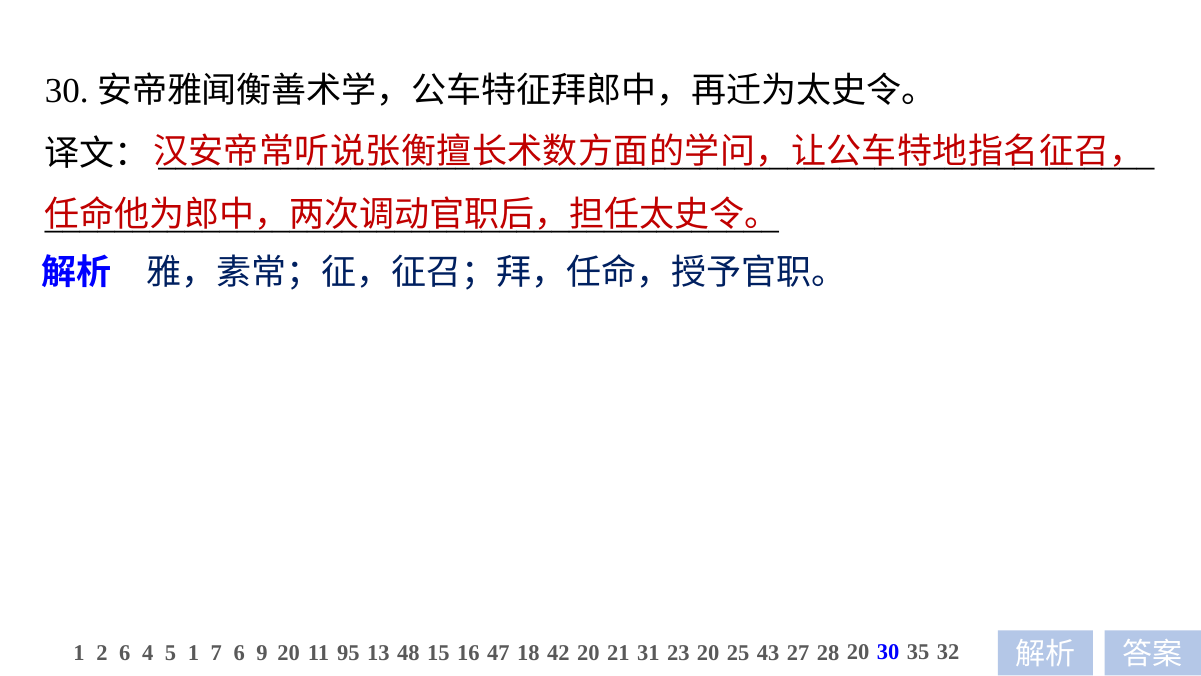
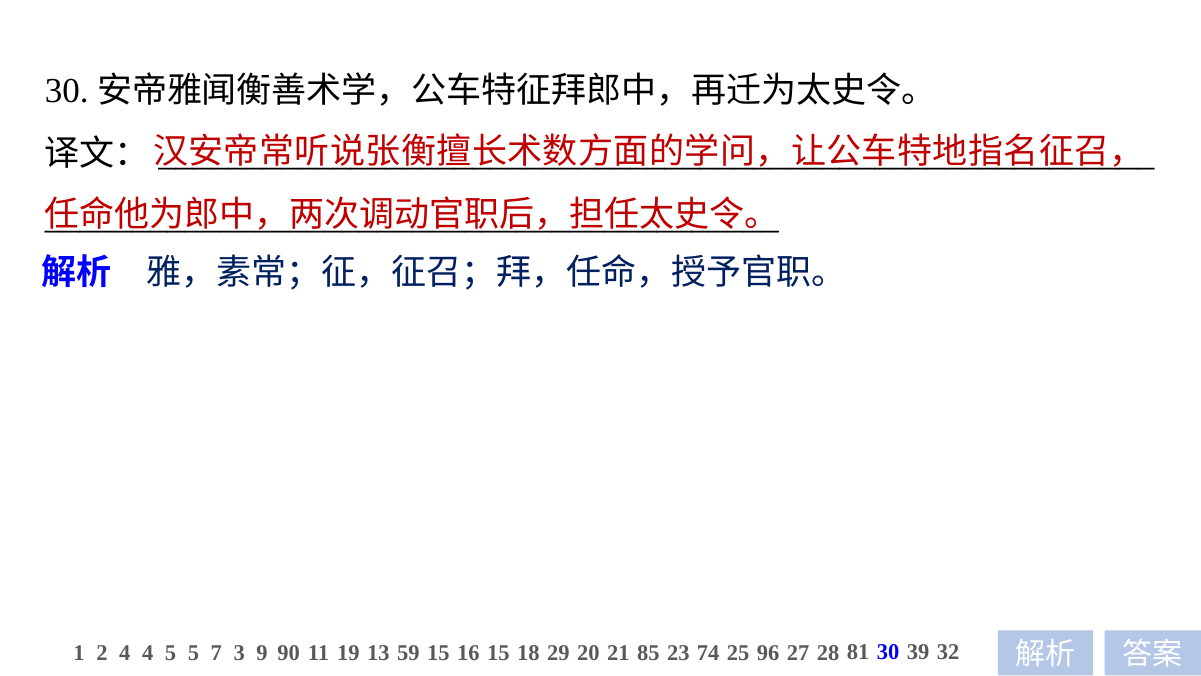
2 6: 6 -> 4 (125, 653)
5 1: 1 -> 5 (193, 653)
7 6: 6 -> 3 (239, 653)
9 20: 20 -> 90 (289, 653)
95: 95 -> 19 (348, 653)
48: 48 -> 59 (408, 653)
16 47: 47 -> 15 (498, 653)
42: 42 -> 29 (558, 653)
31: 31 -> 85 (648, 653)
23 20: 20 -> 74 (708, 653)
43: 43 -> 96 (768, 653)
28 20: 20 -> 81 (858, 652)
35: 35 -> 39 (918, 652)
